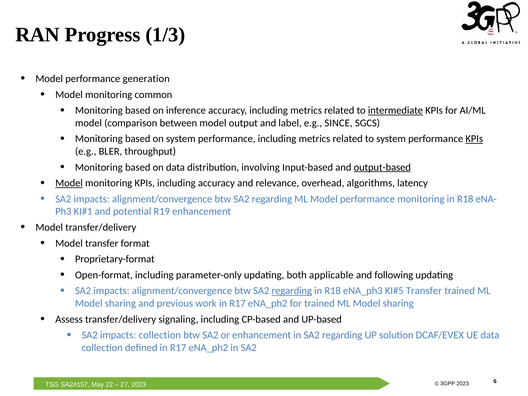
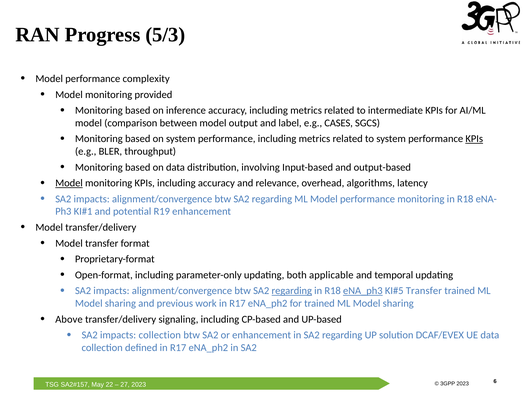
1/3: 1/3 -> 5/3 (165, 35)
generation: generation -> complexity (146, 79)
common: common -> provided (153, 95)
intermediate underline: present -> none (395, 110)
SINCE: SINCE -> CASES (339, 123)
output-based underline: present -> none (382, 167)
following: following -> temporal (394, 275)
eNA_ph3 underline: none -> present (363, 291)
Assess: Assess -> Above (69, 319)
